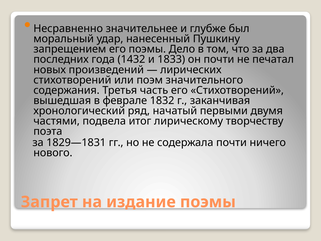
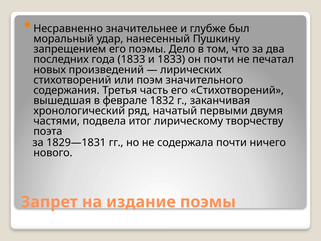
года 1432: 1432 -> 1833 (131, 59)
